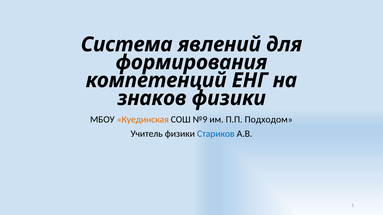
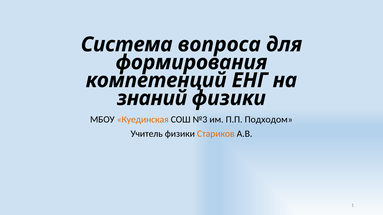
явлений: явлений -> вопроса (219, 45)
знаков: знаков -> знаний (152, 98)
№9: №9 -> №3 (200, 120)
Стариков colour: blue -> orange (216, 134)
